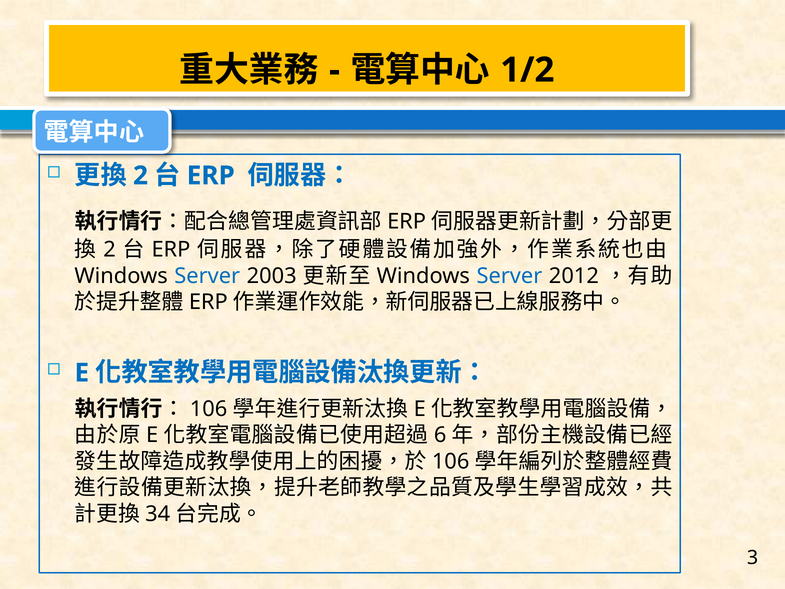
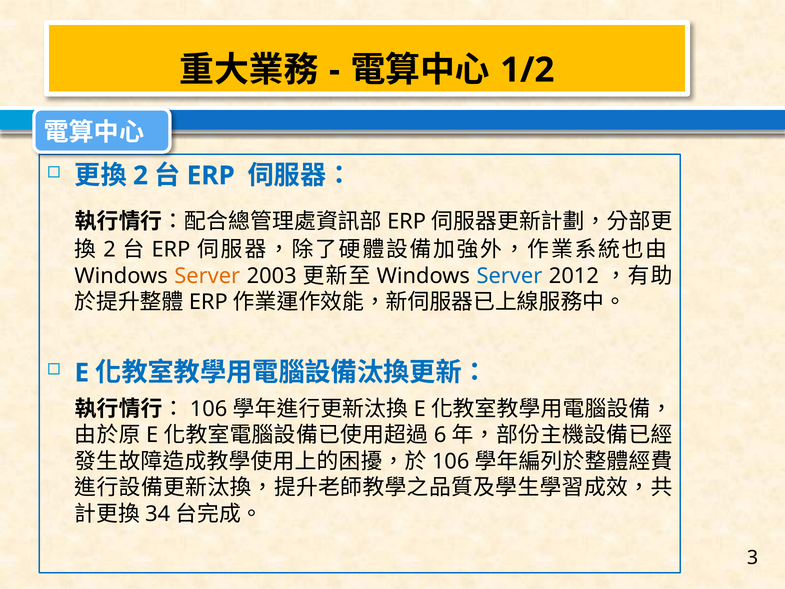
Server colour: blue -> orange (207, 276)
